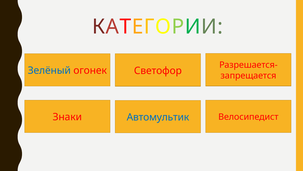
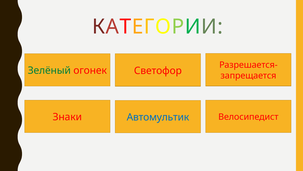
Зелёный colour: blue -> green (49, 70)
